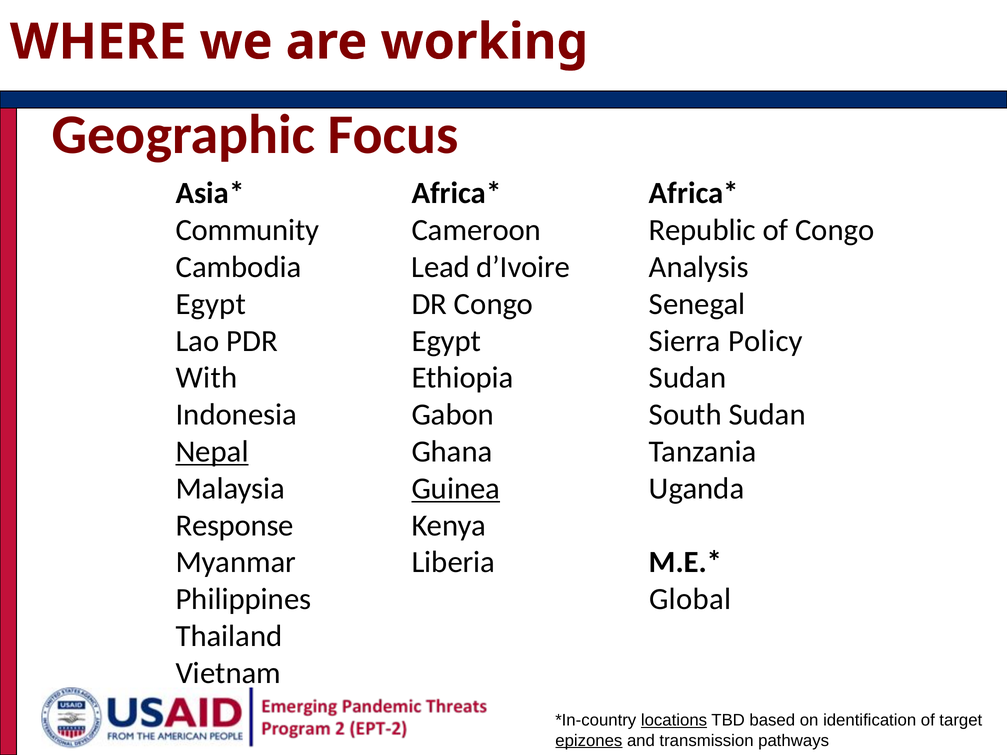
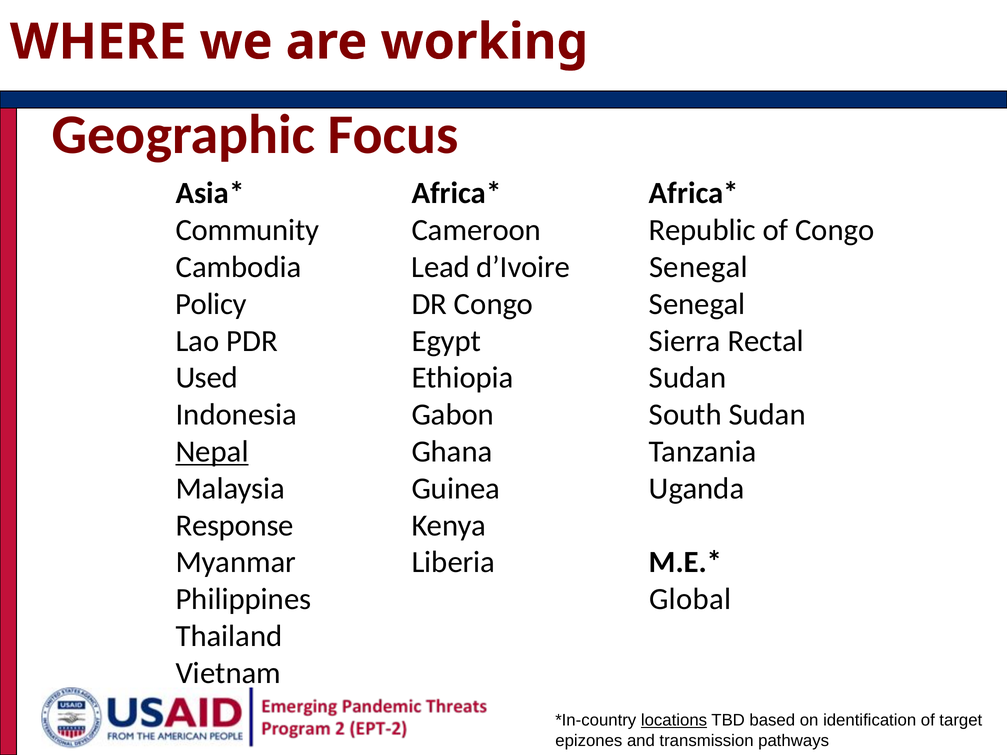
Analysis: Analysis -> Senegal (699, 267)
Egypt: Egypt -> Policy (211, 304)
Policy: Policy -> Rectal (766, 341)
With: With -> Used (207, 378)
Guinea underline: present -> none (456, 489)
epizones underline: present -> none (589, 741)
